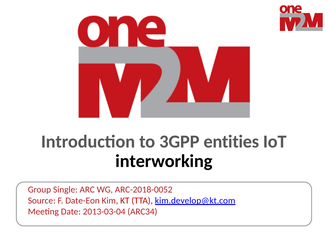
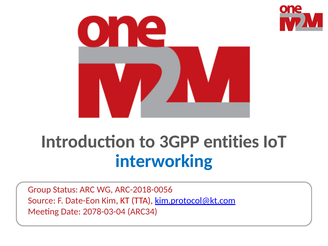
interworking colour: black -> blue (164, 161)
Single: Single -> Status (65, 190)
ARC-2018-0052: ARC-2018-0052 -> ARC-2018-0056 (144, 190)
kim.develop@kt.com: kim.develop@kt.com -> kim.protocol@kt.com (195, 201)
2013-03-04: 2013-03-04 -> 2078-03-04 (104, 212)
